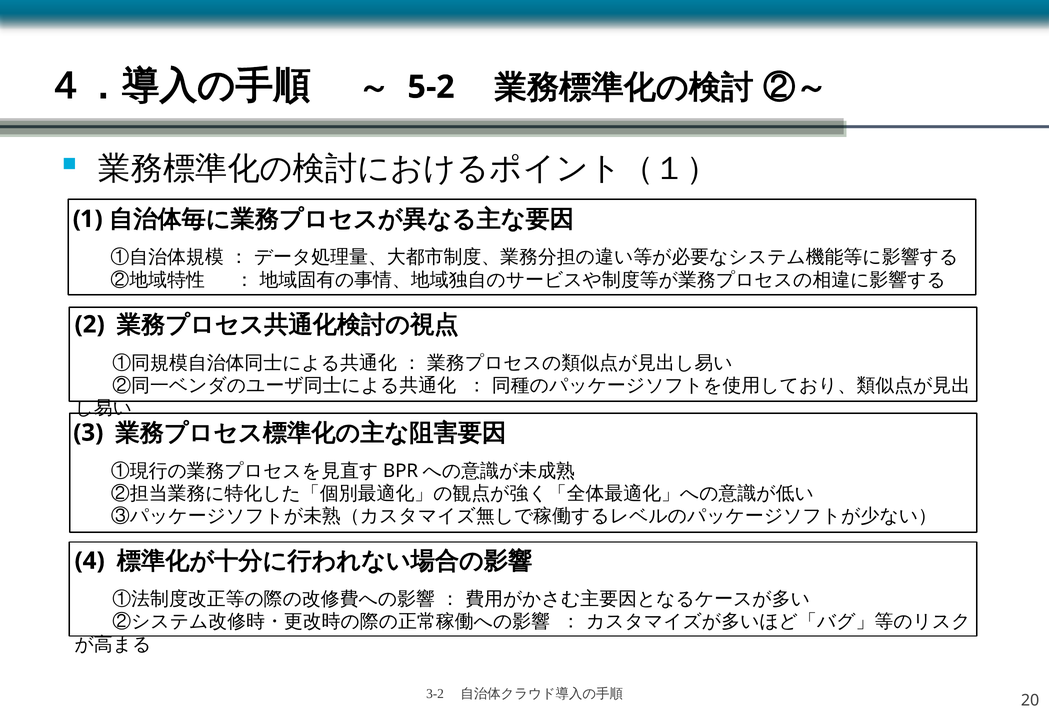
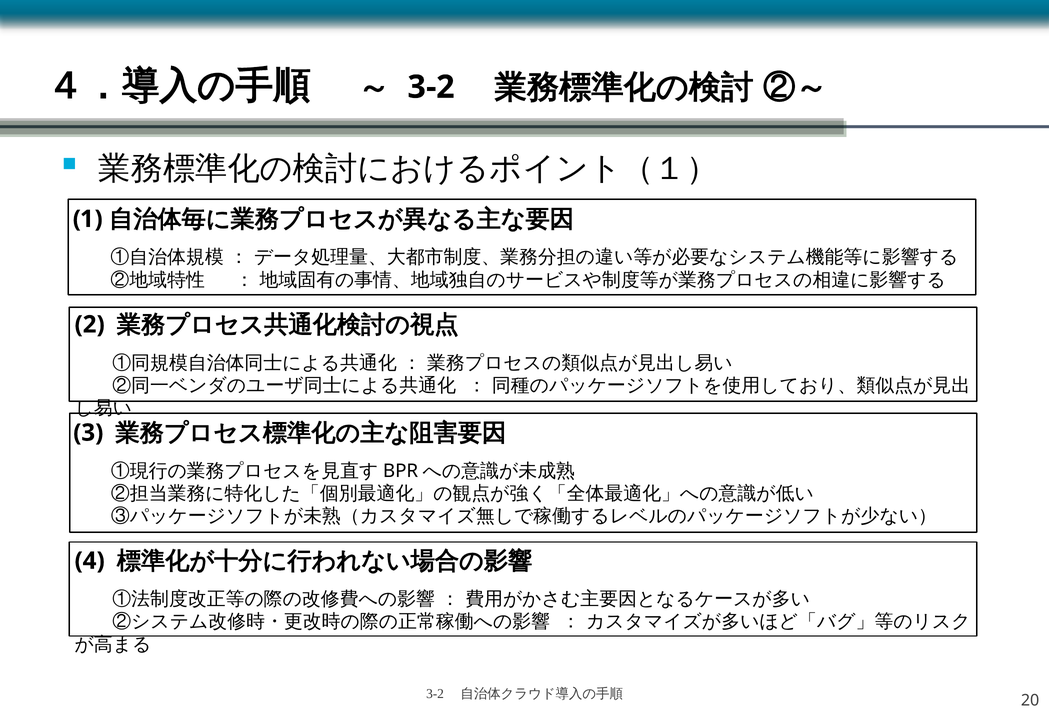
5-2: 5-2 -> 3-2 (431, 87)
